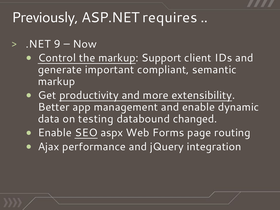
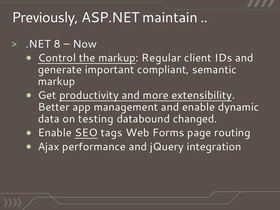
requires: requires -> maintain (170, 18)
9: 9 -> 8 (57, 44)
Support: Support -> Regular (161, 58)
aspx: aspx -> tags (112, 133)
